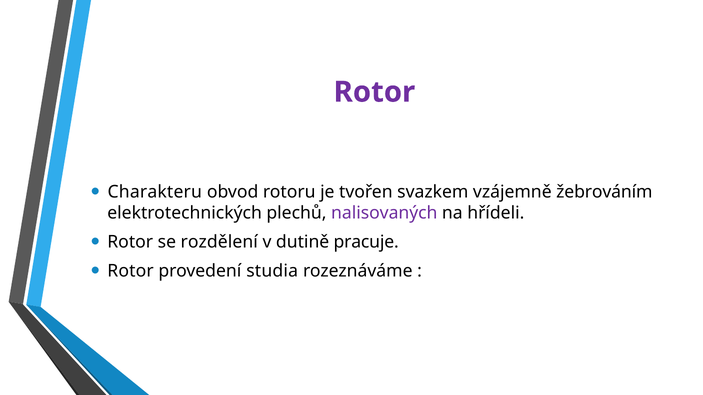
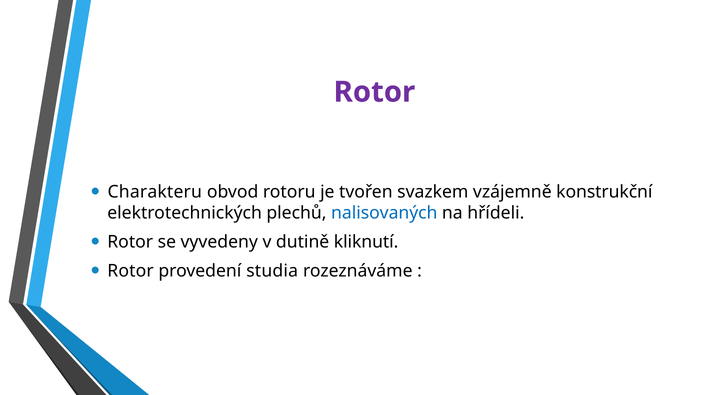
žebrováním: žebrováním -> konstrukční (604, 192)
nalisovaných colour: purple -> blue (384, 213)
rozdělení: rozdělení -> vyvedeny (219, 242)
pracuje: pracuje -> kliknutí (366, 242)
